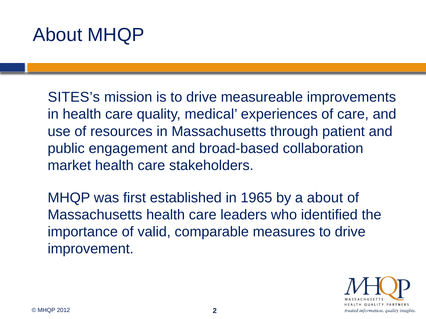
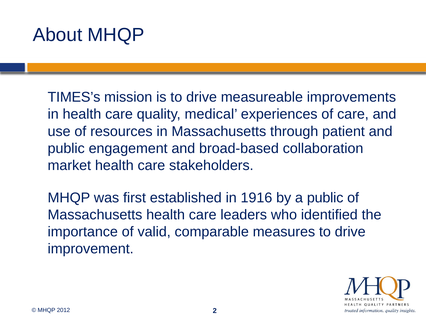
SITES’s: SITES’s -> TIMES’s (74, 97)
1965: 1965 -> 1916 (256, 198)
a about: about -> public (325, 198)
